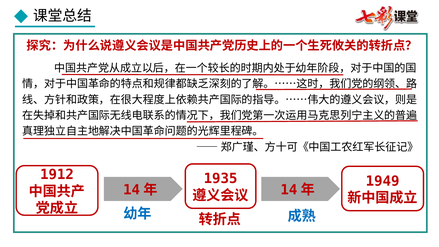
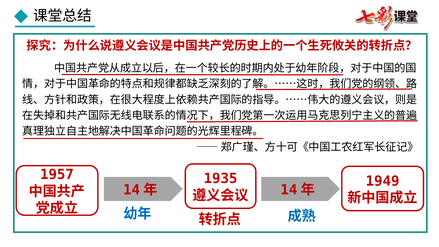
1912: 1912 -> 1957 (57, 175)
